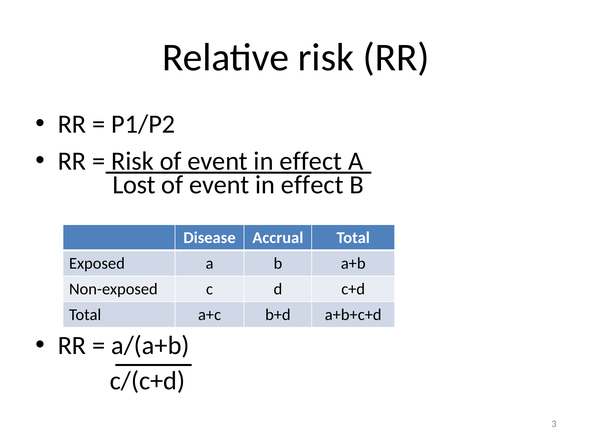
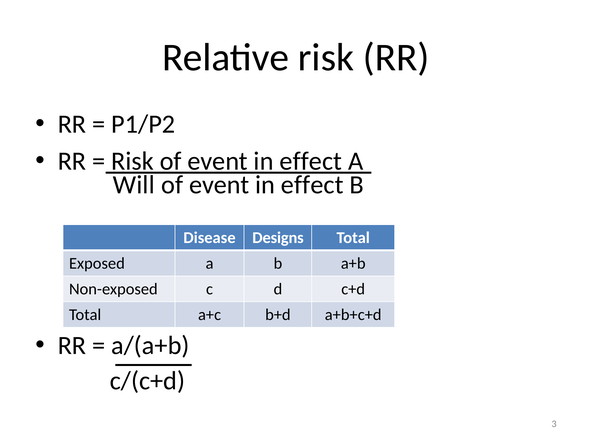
Lost: Lost -> Will (134, 185)
Accrual: Accrual -> Designs (278, 238)
